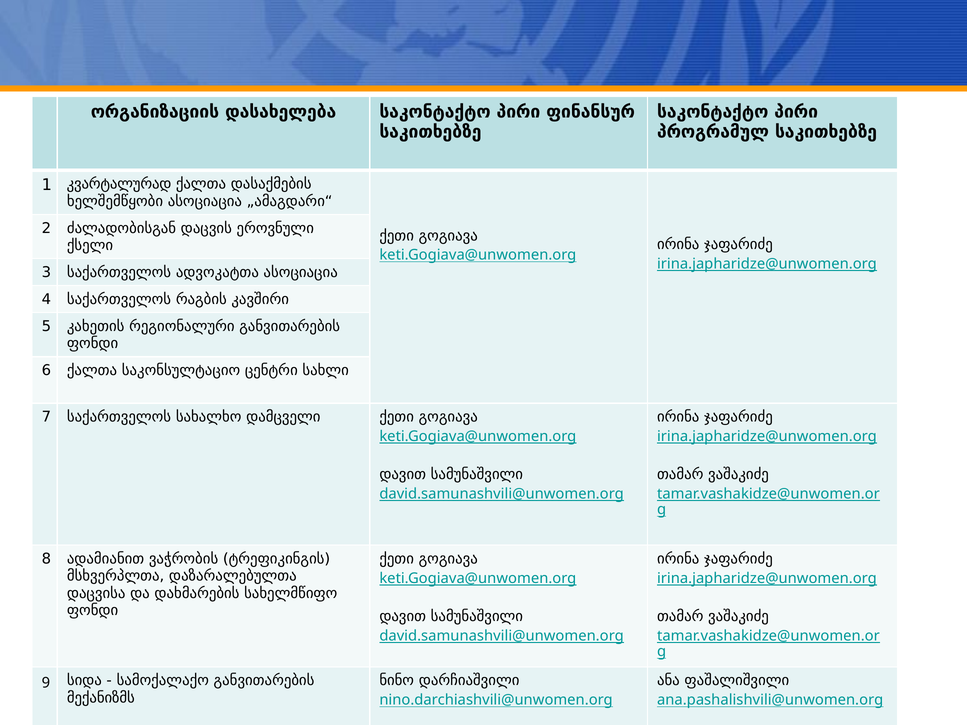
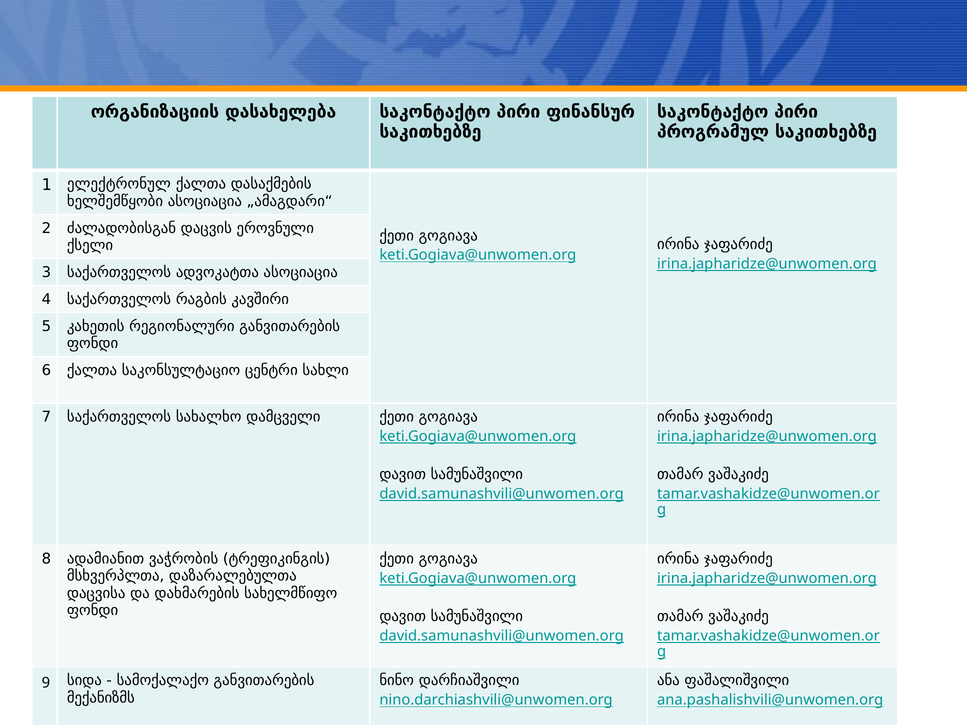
კვარტალურად: კვარტალურად -> ელექტრონულ (119, 184)
